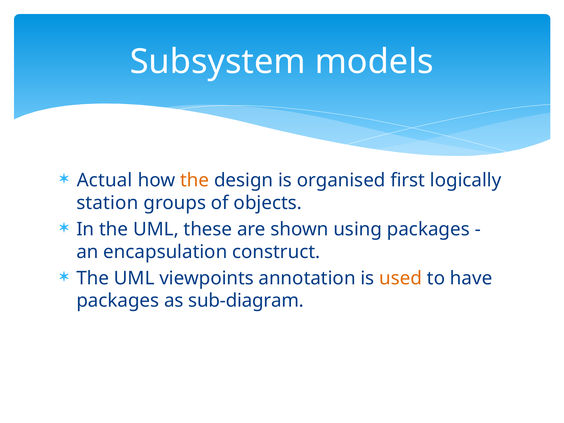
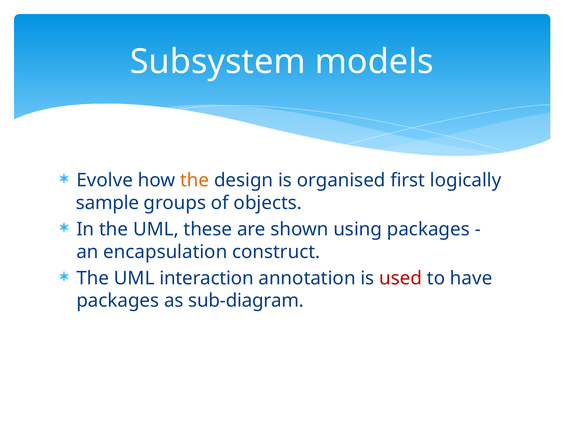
Actual: Actual -> Evolve (105, 180)
station: station -> sample (108, 203)
viewpoints: viewpoints -> interaction (207, 278)
used colour: orange -> red (401, 278)
